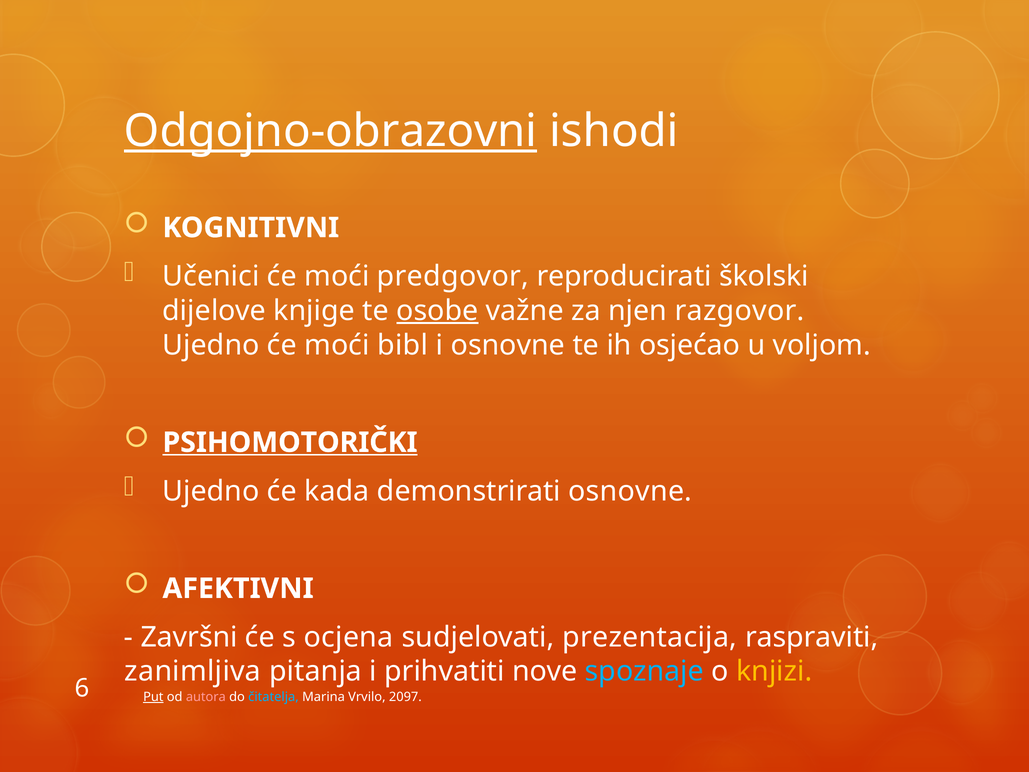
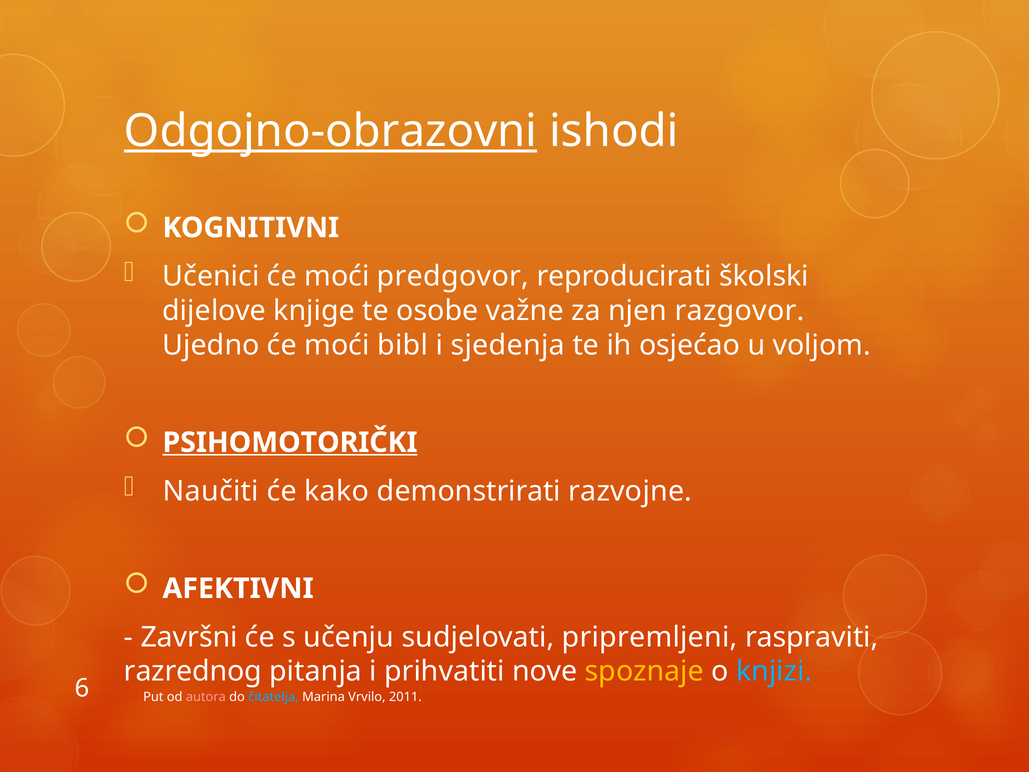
osobe underline: present -> none (437, 311)
i osnovne: osnovne -> sjedenja (508, 345)
Ujedno: Ujedno -> Naučiti (211, 491)
kada: kada -> kako (337, 491)
demonstrirati osnovne: osnovne -> razvojne (630, 491)
ocjena: ocjena -> učenju (349, 637)
prezentacija: prezentacija -> pripremljeni (650, 637)
zanimljiva: zanimljiva -> razrednog (193, 671)
spoznaje colour: light blue -> yellow (644, 671)
knjizi colour: yellow -> light blue (774, 671)
Put underline: present -> none (153, 697)
2097: 2097 -> 2011 (405, 697)
